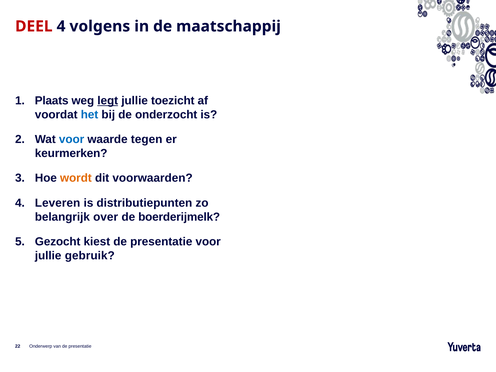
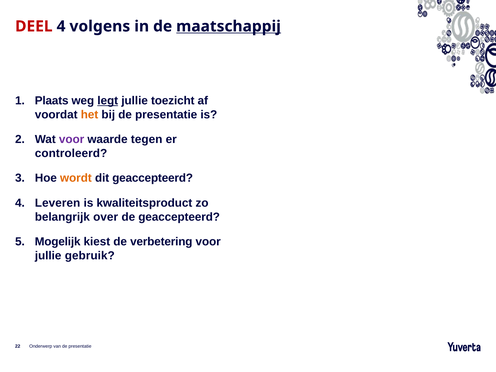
maatschappij underline: none -> present (229, 26)
het colour: blue -> orange (90, 114)
bij de onderzocht: onderzocht -> presentatie (166, 114)
voor colour: blue -> purple (72, 139)
keurmerken: keurmerken -> controleerd (71, 153)
dit voorwaarden: voorwaarden -> geaccepteerd (153, 178)
distributiepunten: distributiepunten -> kwaliteitsproduct (144, 203)
de boerderijmelk: boerderijmelk -> geaccepteerd (179, 217)
Gezocht: Gezocht -> Mogelijk (58, 242)
kiest de presentatie: presentatie -> verbetering (161, 242)
